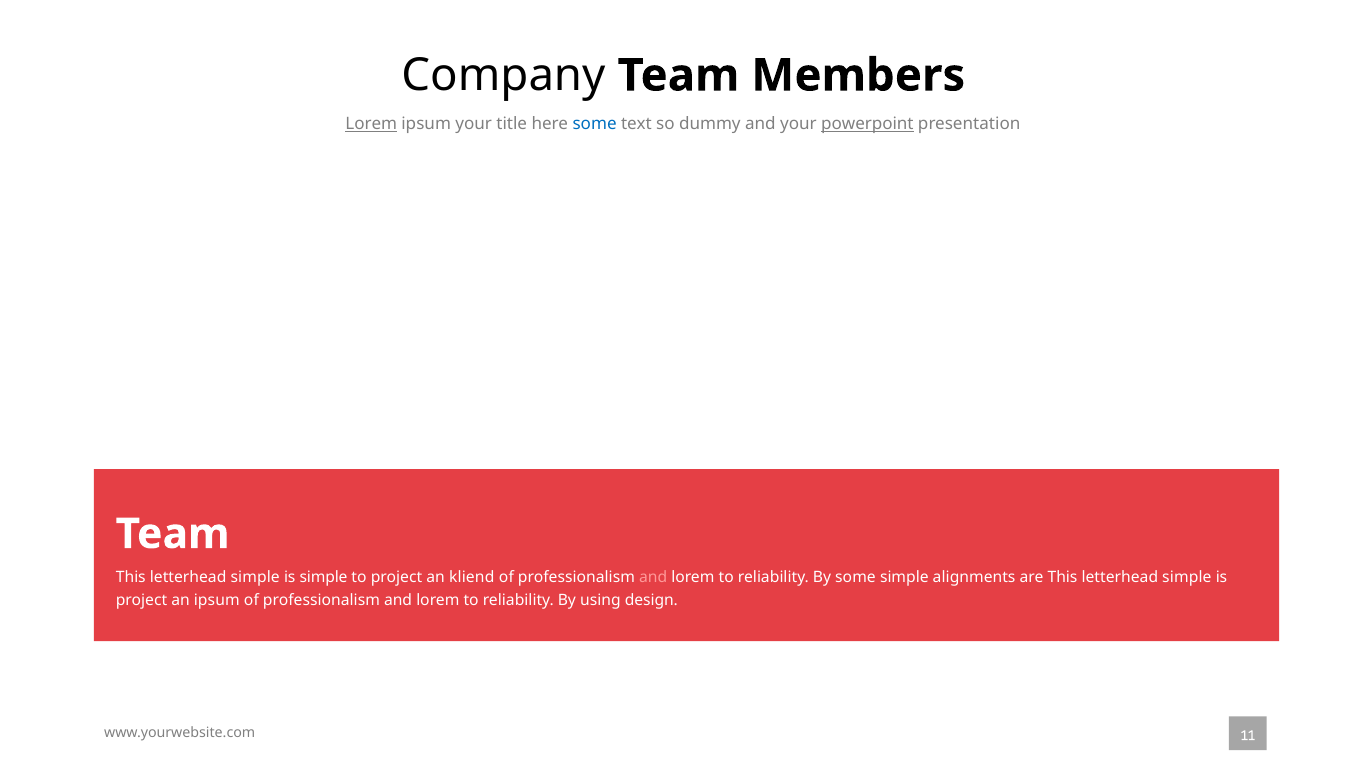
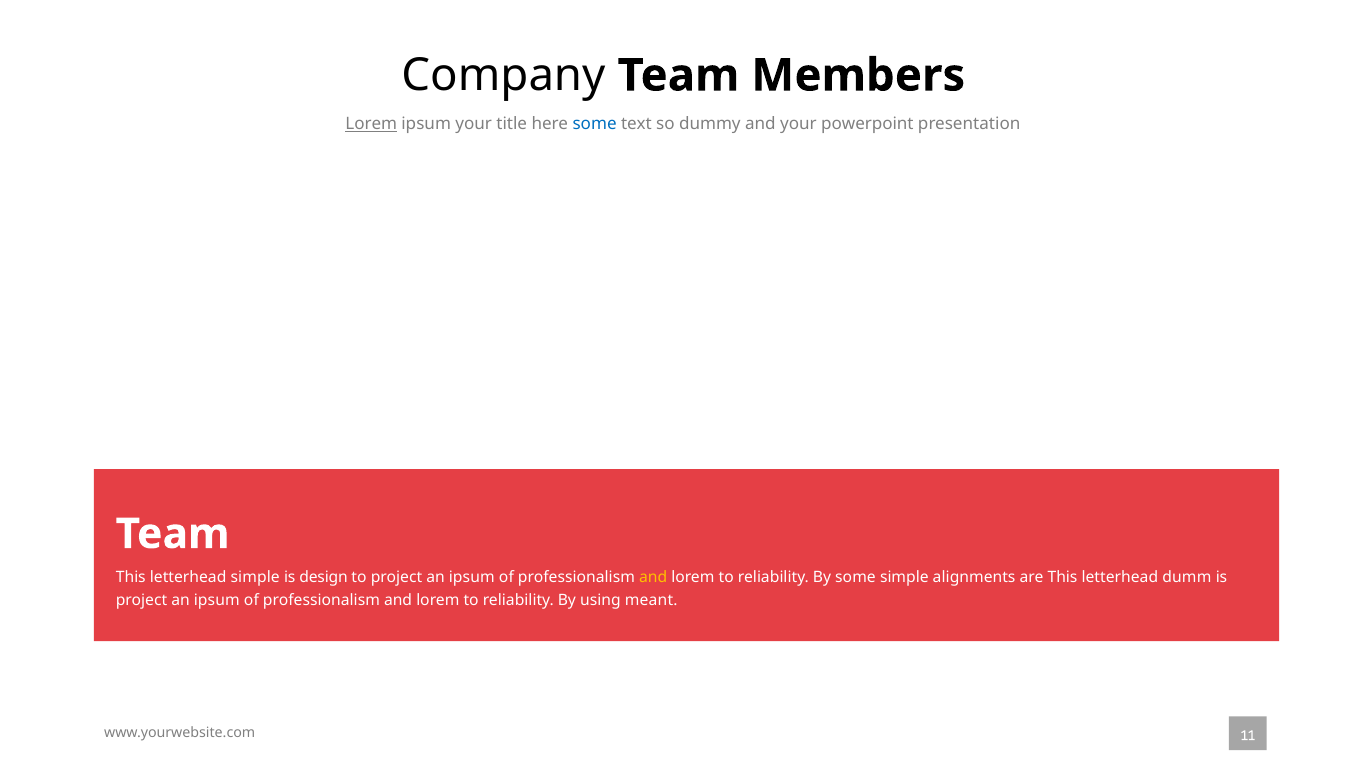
powerpoint underline: present -> none (867, 124)
is simple: simple -> design (324, 577)
to project an kliend: kliend -> ipsum (472, 577)
and colour: pink -> yellow (653, 577)
are This letterhead simple: simple -> dumm (1187, 577)
design: design -> meant (651, 600)
